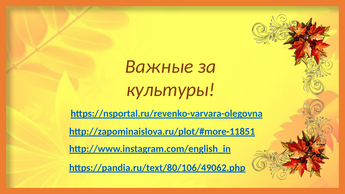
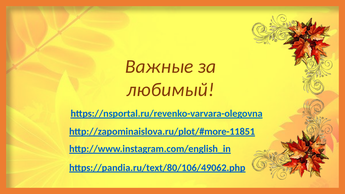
культуры: культуры -> любимый (170, 90)
